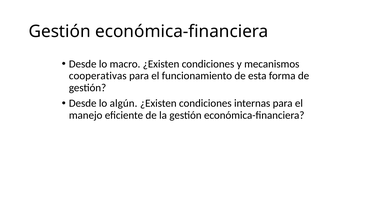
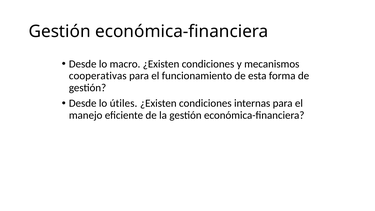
algún: algún -> útiles (124, 103)
